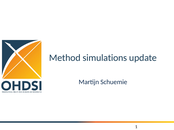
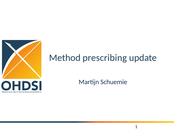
simulations: simulations -> prescribing (105, 58)
